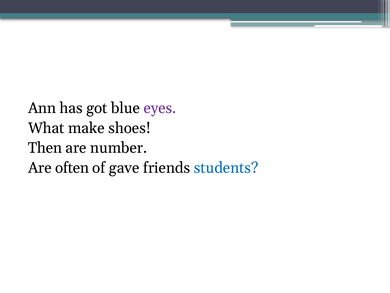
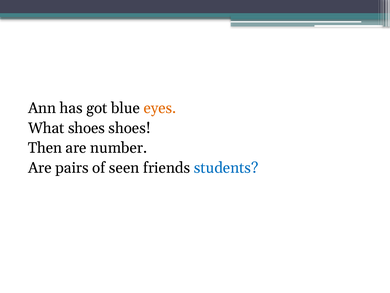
eyes colour: purple -> orange (160, 108)
What make: make -> shoes (87, 128)
often: often -> pairs (72, 168)
gave: gave -> seen (124, 168)
